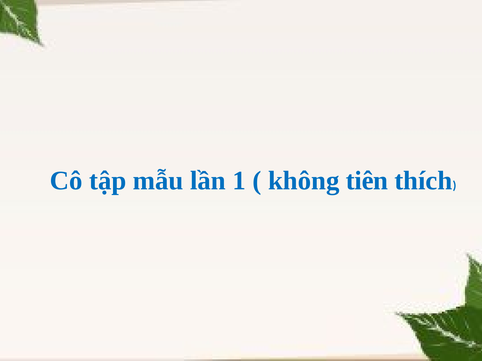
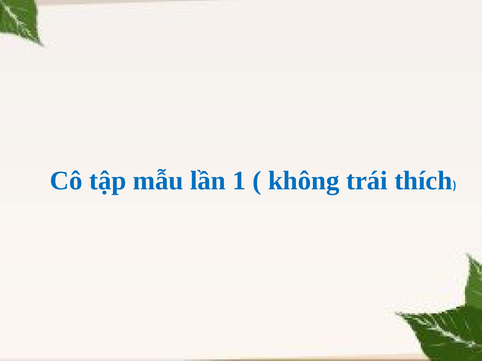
tiên: tiên -> trái (367, 181)
